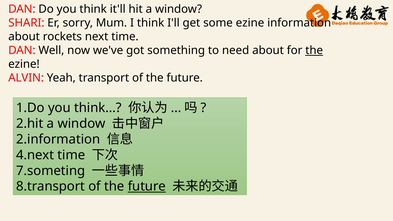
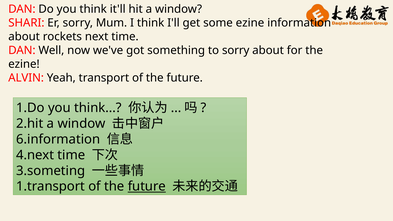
to need: need -> sorry (236, 50)
the underline: present -> none (314, 50)
2.information: 2.information -> 6.information (58, 139)
7.someting: 7.someting -> 3.someting (51, 171)
8.transport: 8.transport -> 1.transport (51, 186)
